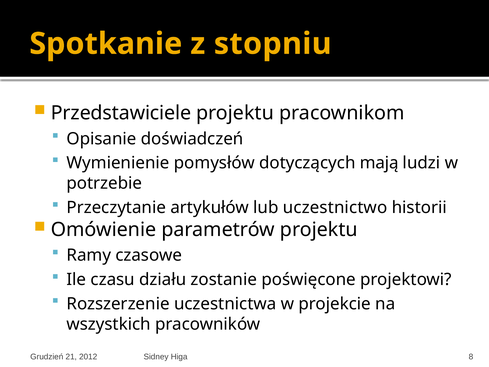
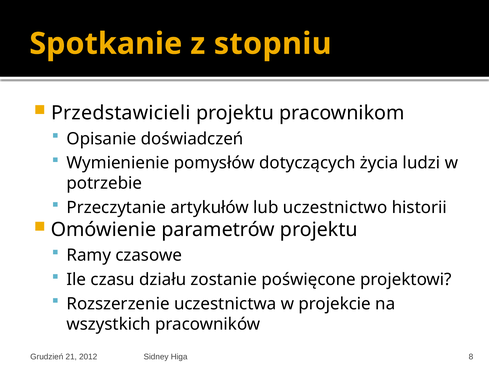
Przedstawiciele: Przedstawiciele -> Przedstawicieli (121, 113)
mają: mają -> życia (379, 163)
